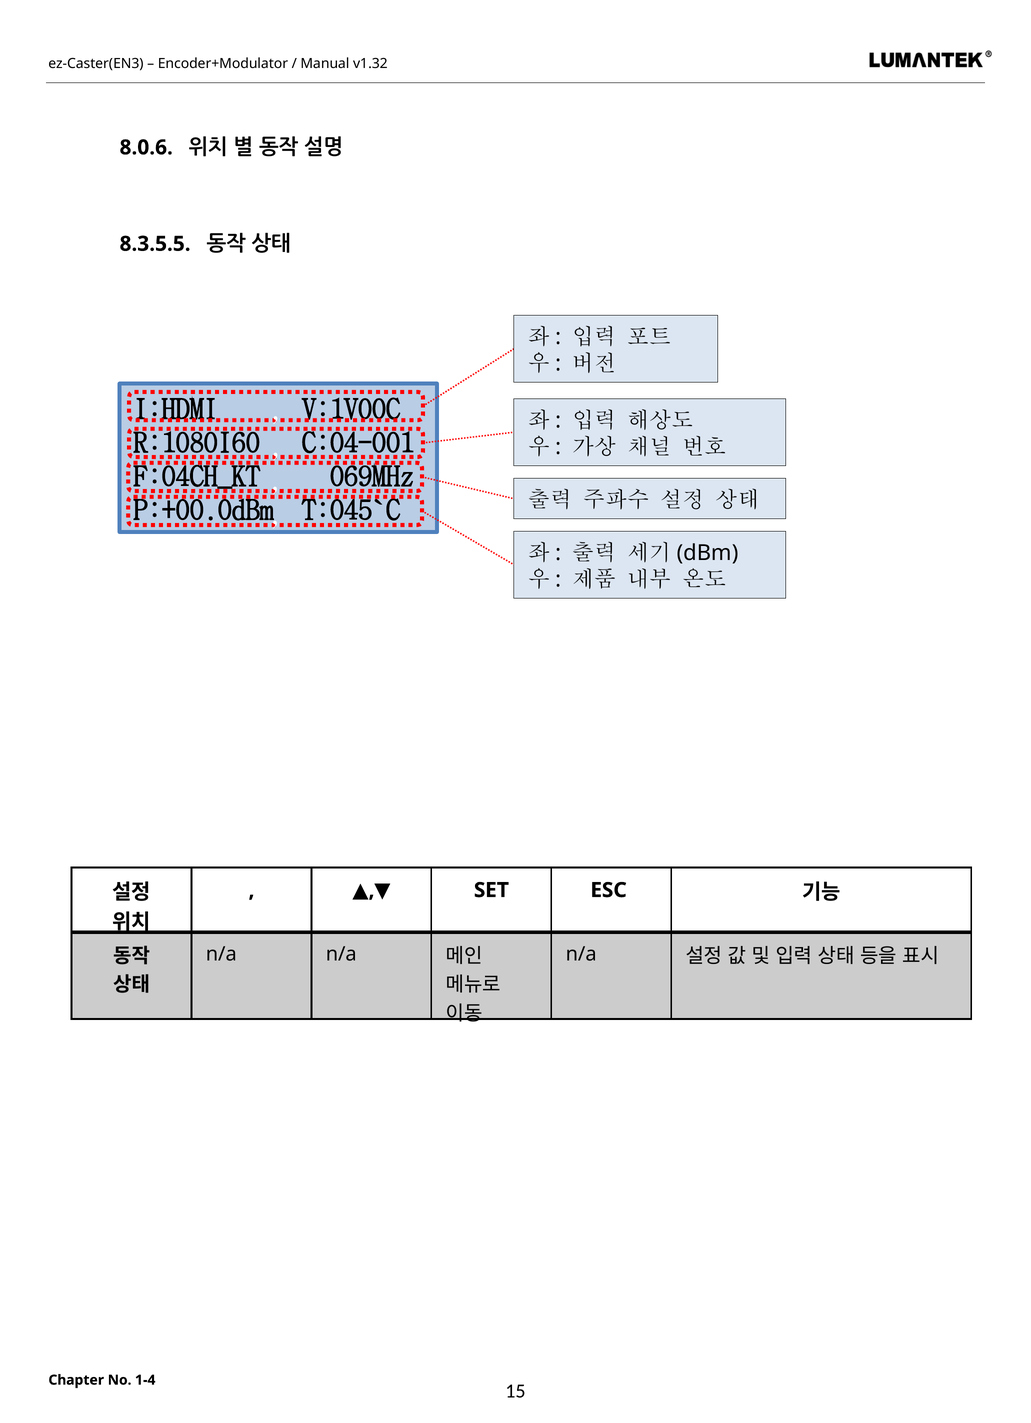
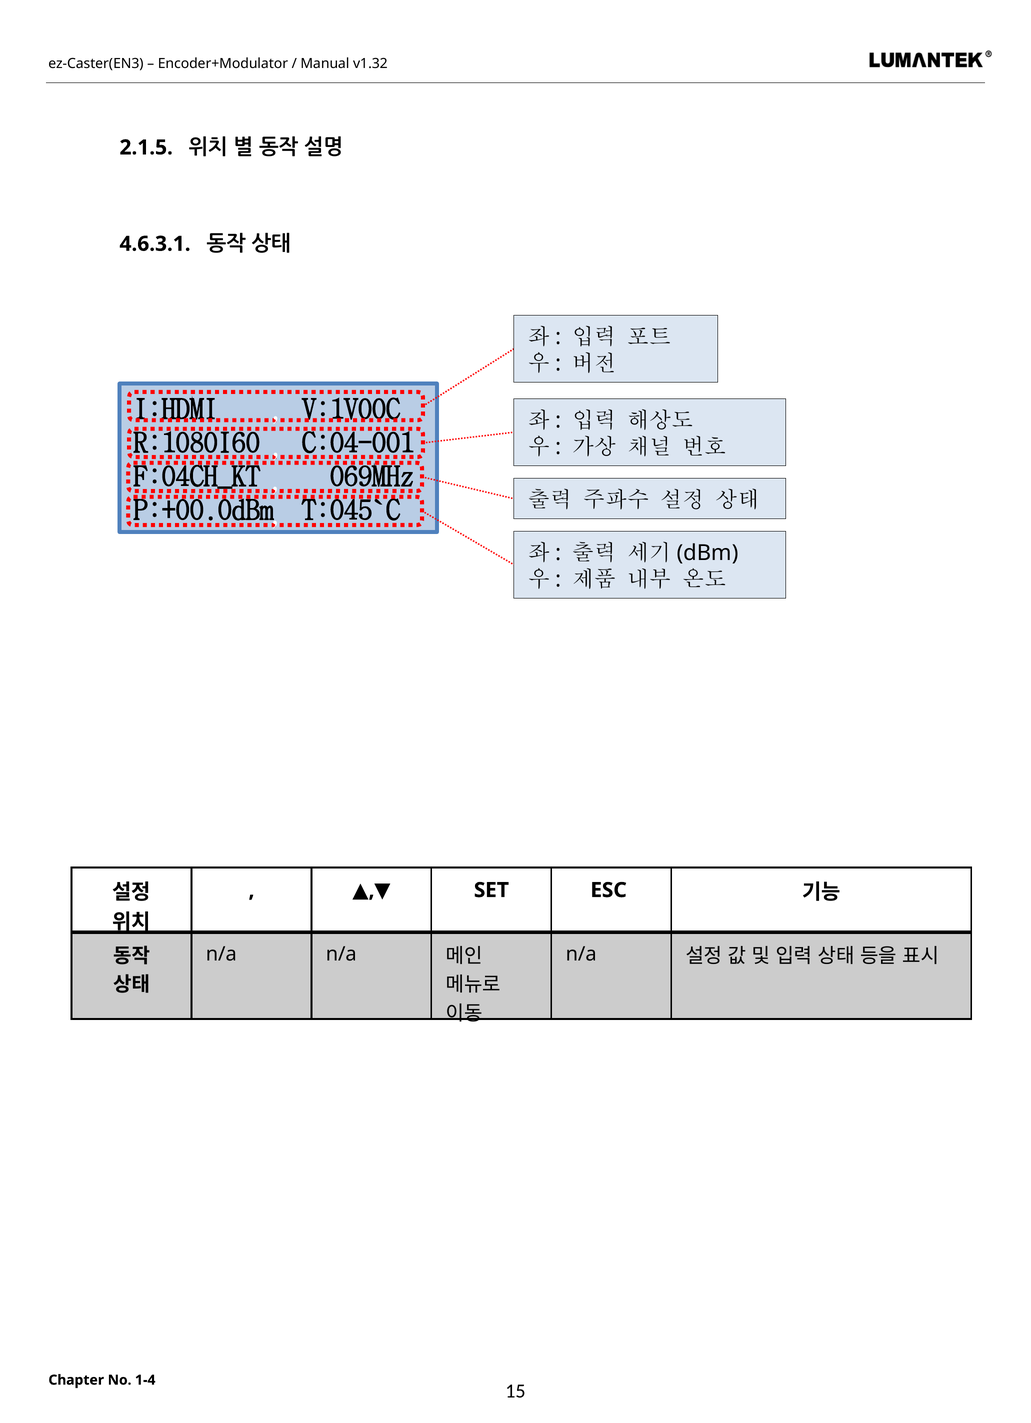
8.0.6: 8.0.6 -> 2.1.5 (146, 147)
8.3.5.5: 8.3.5.5 -> 4.6.3.1 (155, 244)
